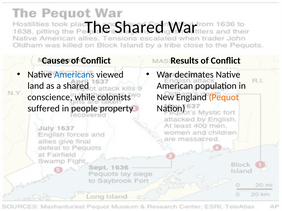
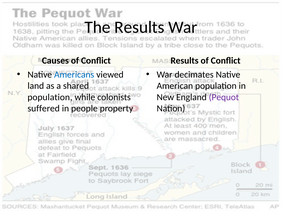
The Shared: Shared -> Results (139, 27)
conscience: conscience -> population (50, 97)
Pequot colour: orange -> purple (224, 97)
